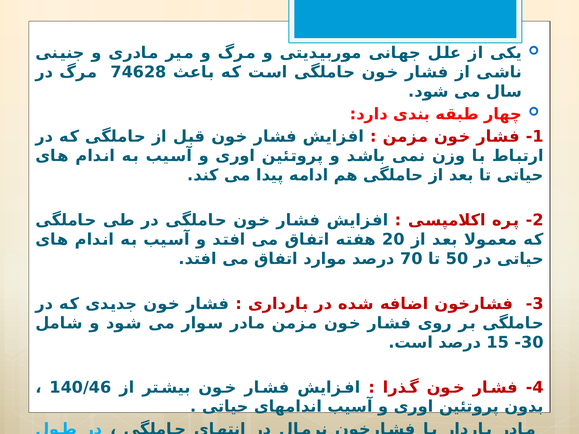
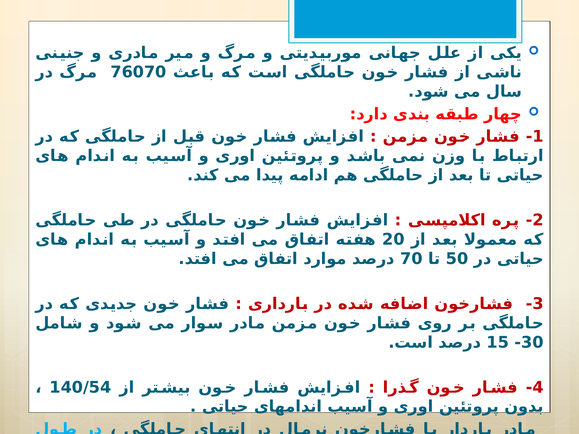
74628: 74628 -> 76070 (138, 72)
140/46: 140/46 -> 140/54 (80, 388)
